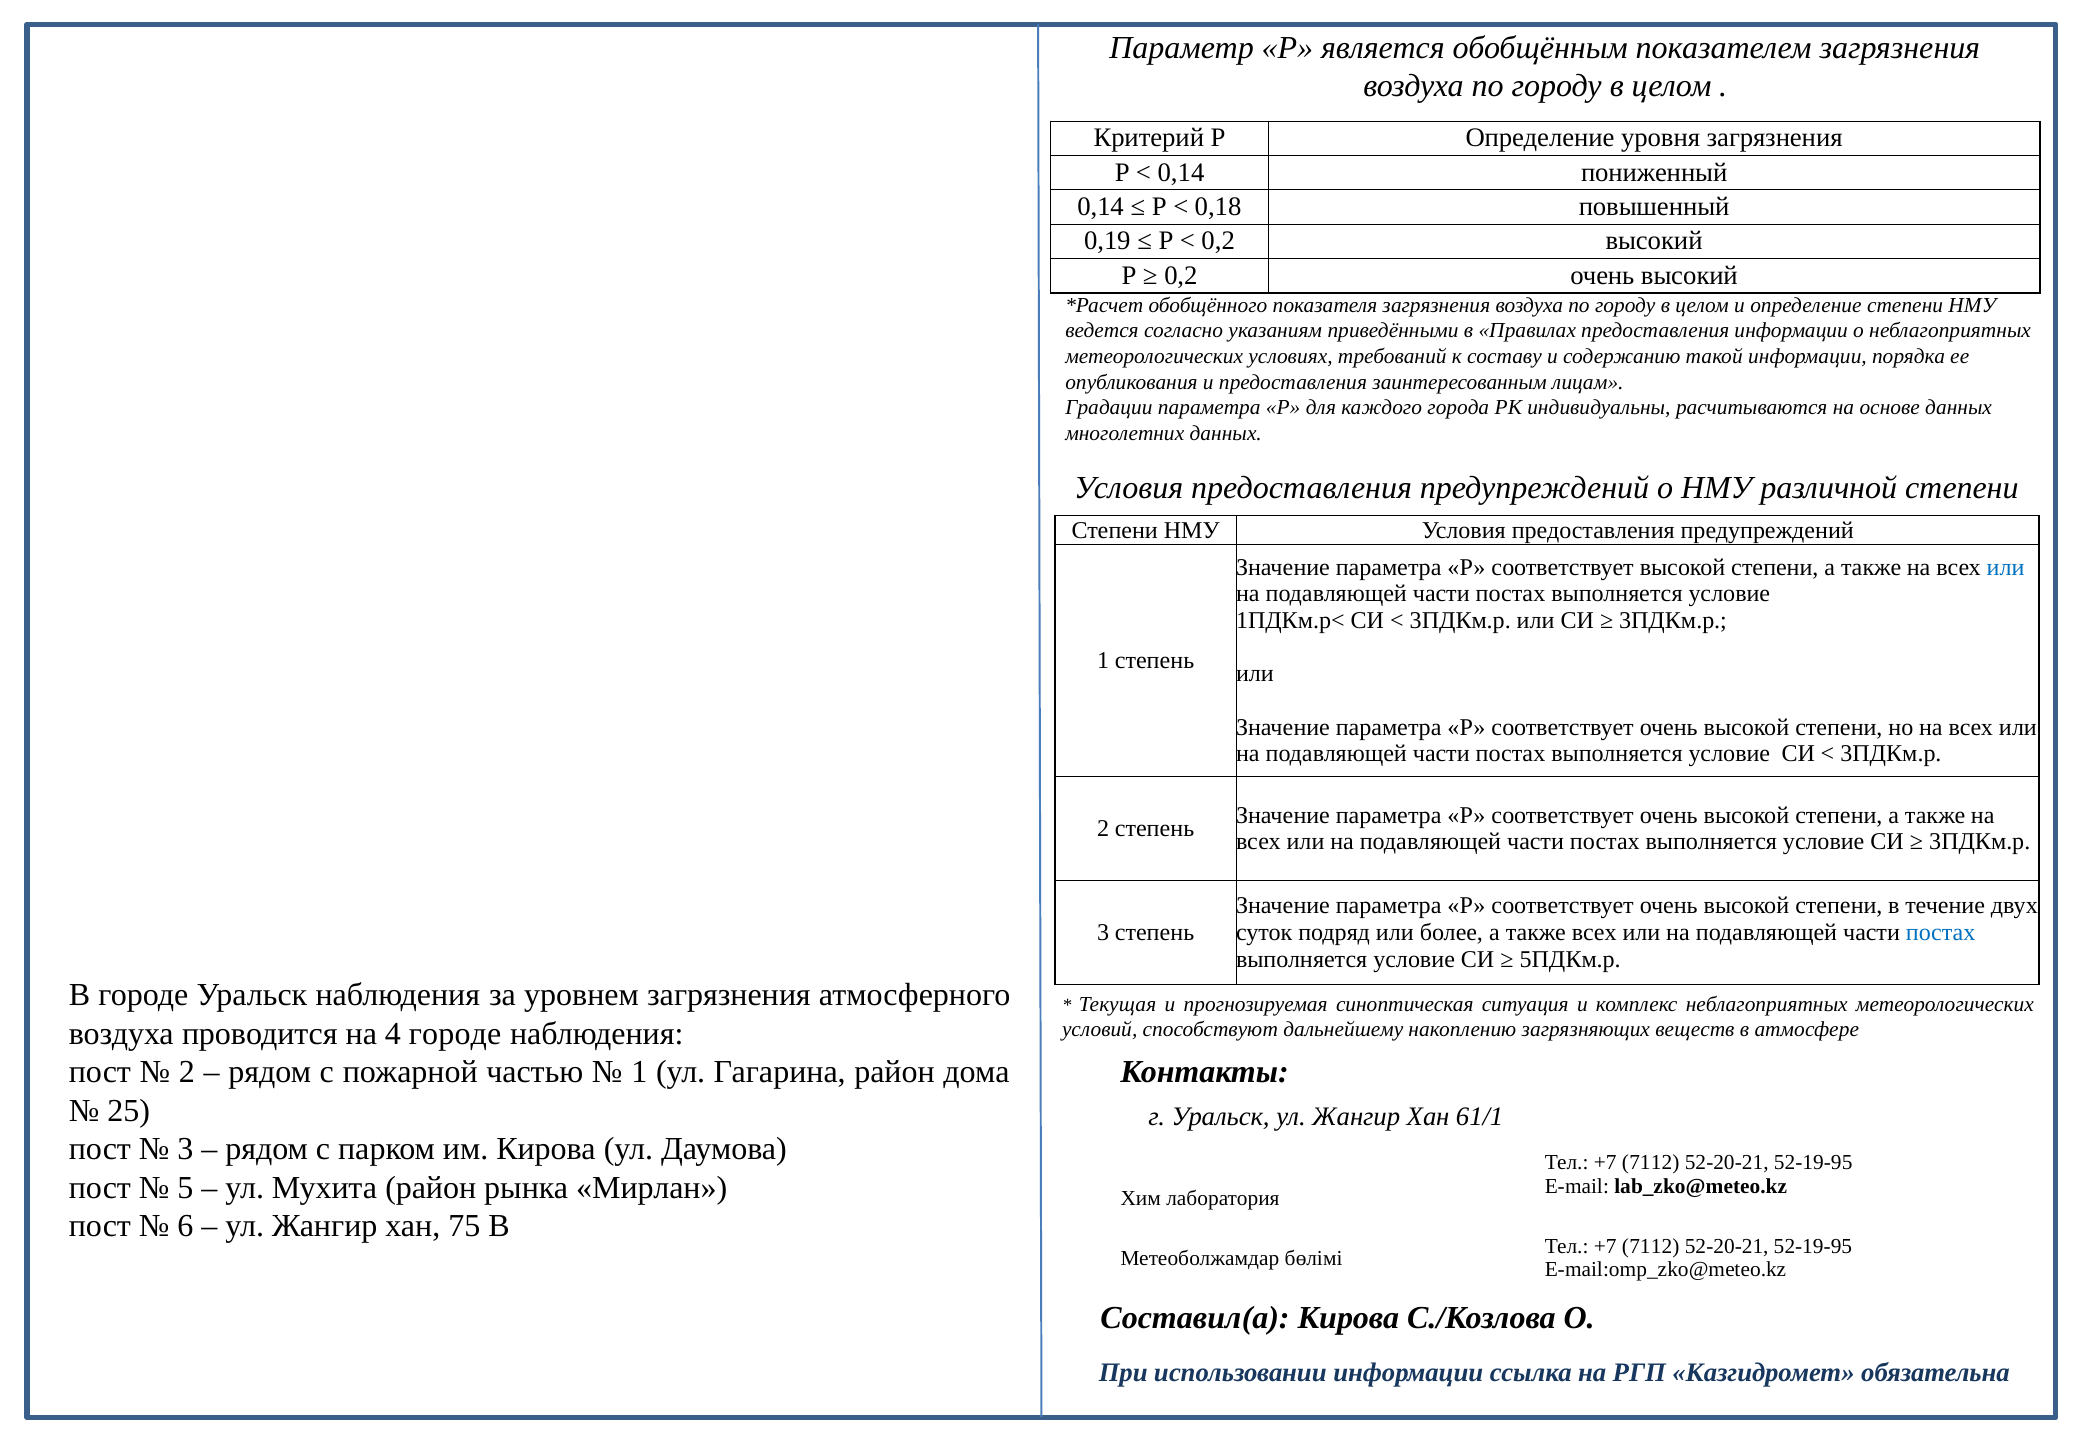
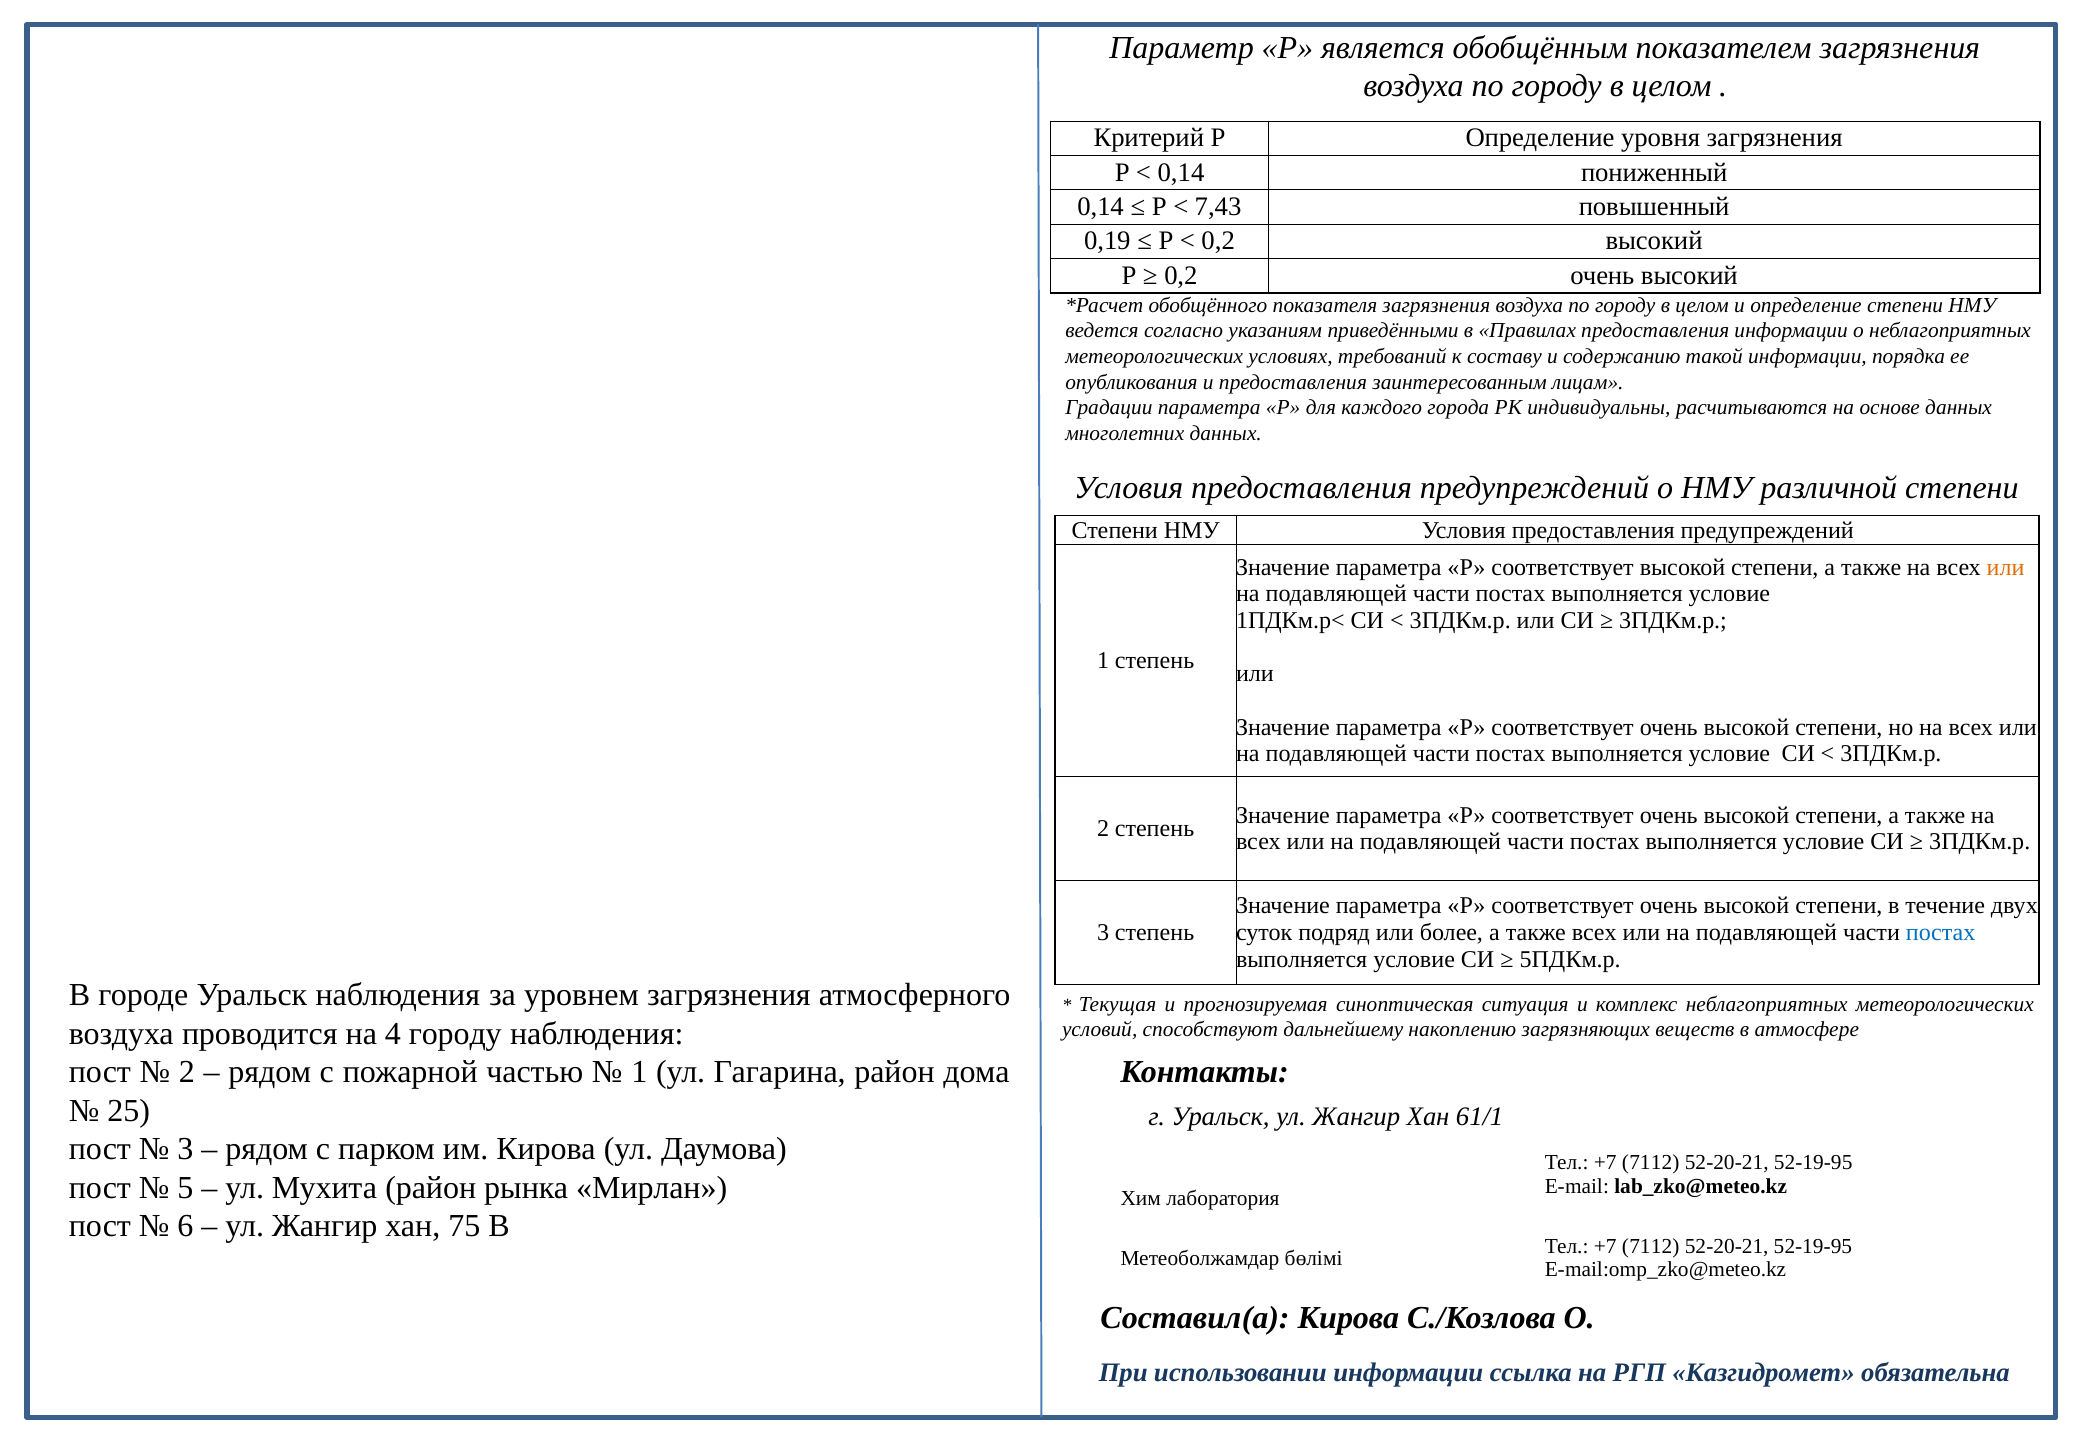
0,18: 0,18 -> 7,43 (1218, 207)
или colour: blue -> orange (2006, 567)
4 городе: городе -> городу (455, 1034)
